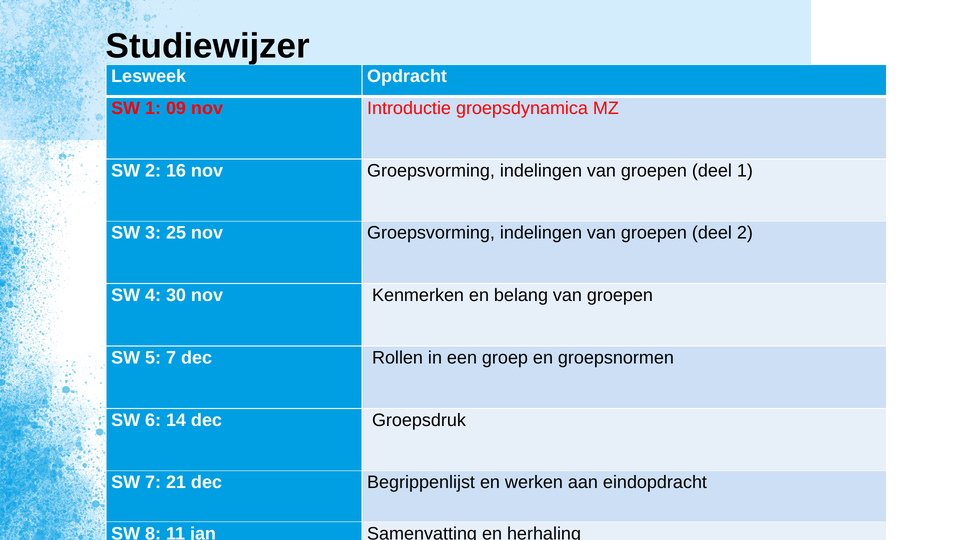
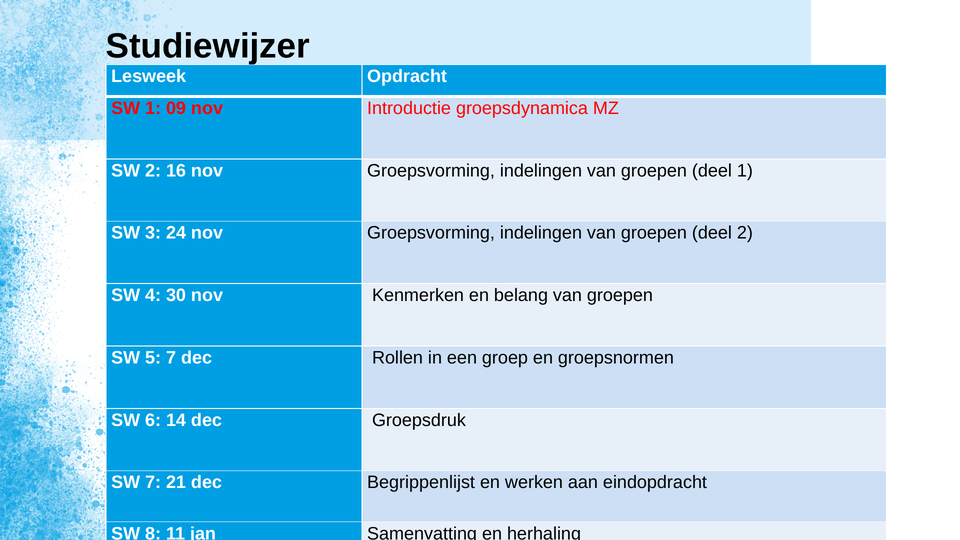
25: 25 -> 24 (176, 233)
